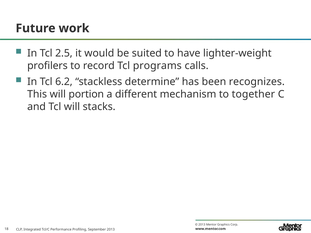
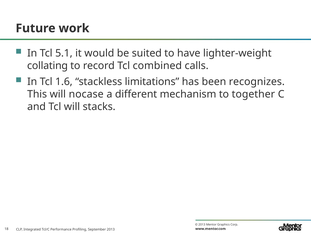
2.5: 2.5 -> 5.1 (64, 53)
profilers: profilers -> collating (47, 66)
programs: programs -> combined (157, 66)
6.2: 6.2 -> 1.6 (64, 82)
determine: determine -> limitations (152, 82)
portion: portion -> nocase (86, 94)
